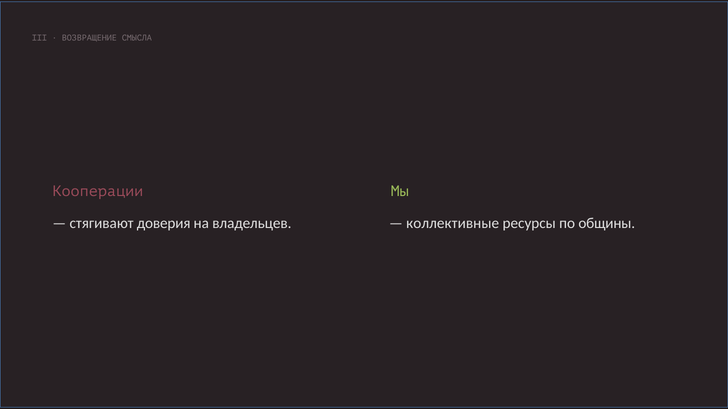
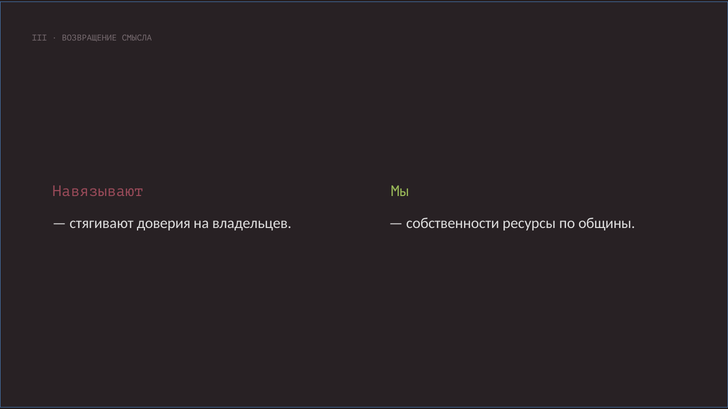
Кооперации: Кооперации -> Навязывают (98, 192)
коллективные: коллективные -> собственности (453, 223)
